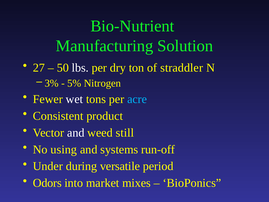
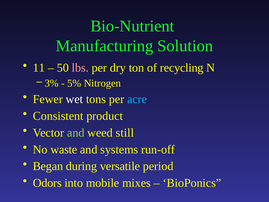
27: 27 -> 11 (39, 68)
lbs colour: white -> pink (80, 68)
straddler: straddler -> recycling (182, 68)
and colour: white -> light green (76, 133)
using: using -> waste (64, 149)
Under: Under -> Began (48, 166)
market: market -> mobile (103, 183)
